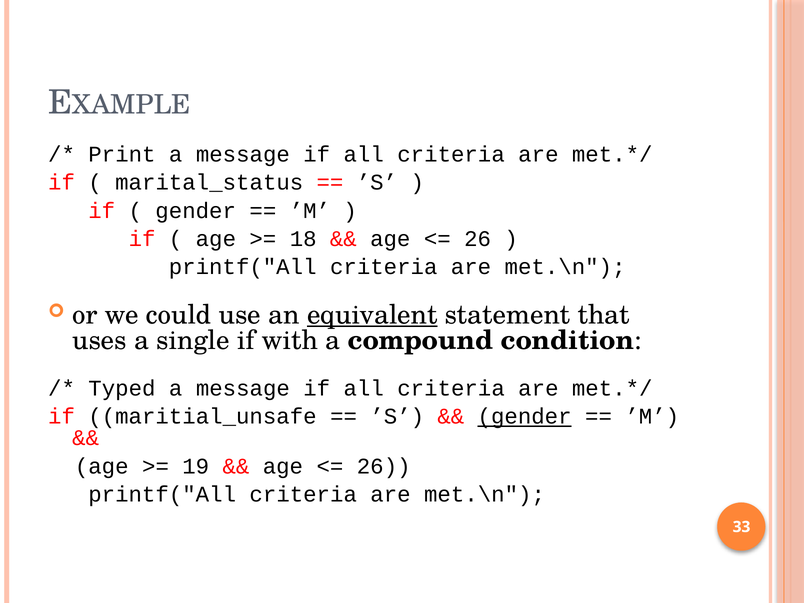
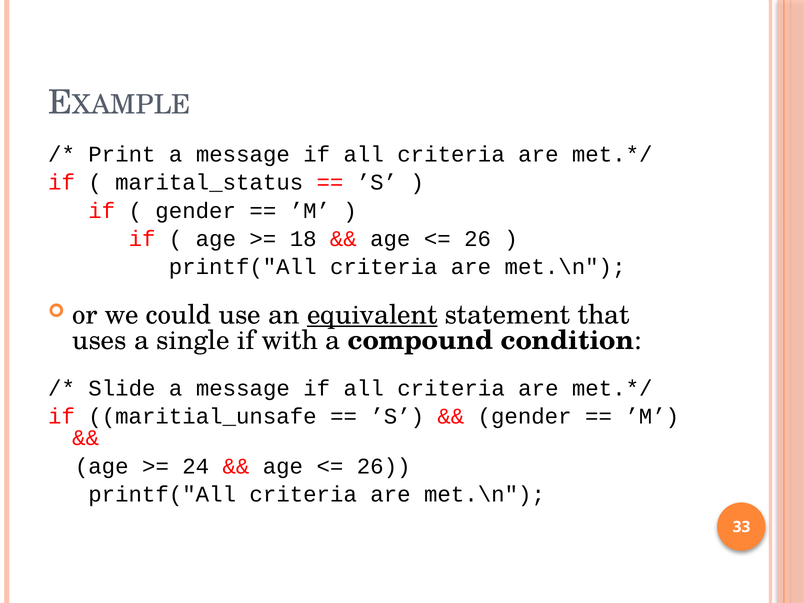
Typed: Typed -> Slide (122, 388)
gender underline: present -> none (525, 417)
19: 19 -> 24 (196, 466)
